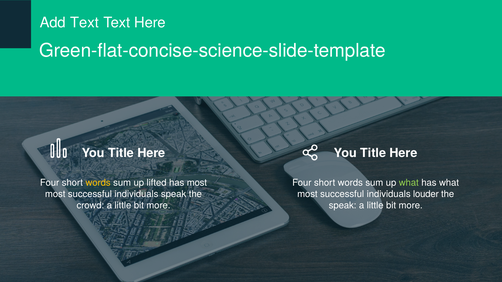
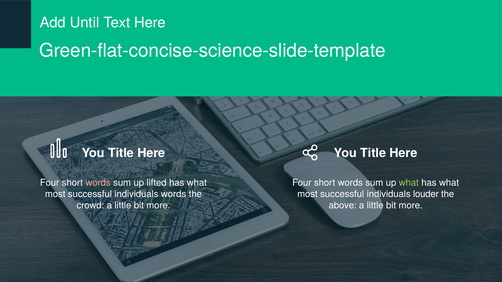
Add Text: Text -> Until (85, 23)
words colour: yellow -> pink (98, 183)
most: most -> what (197, 183)
individuals speak: speak -> words (174, 194)
speak: speak -> above (343, 206)
